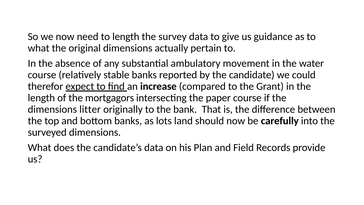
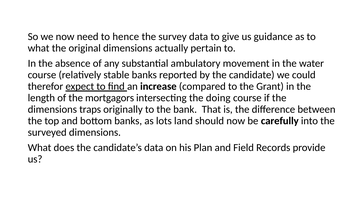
to length: length -> hence (126, 37)
paper: paper -> doing (218, 98)
litter: litter -> traps (90, 109)
